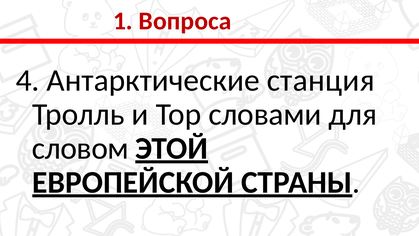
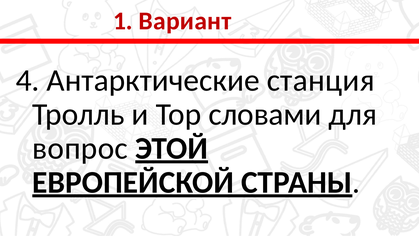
Вопроса: Вопроса -> Вариант (185, 21)
словом: словом -> вопрос (80, 148)
